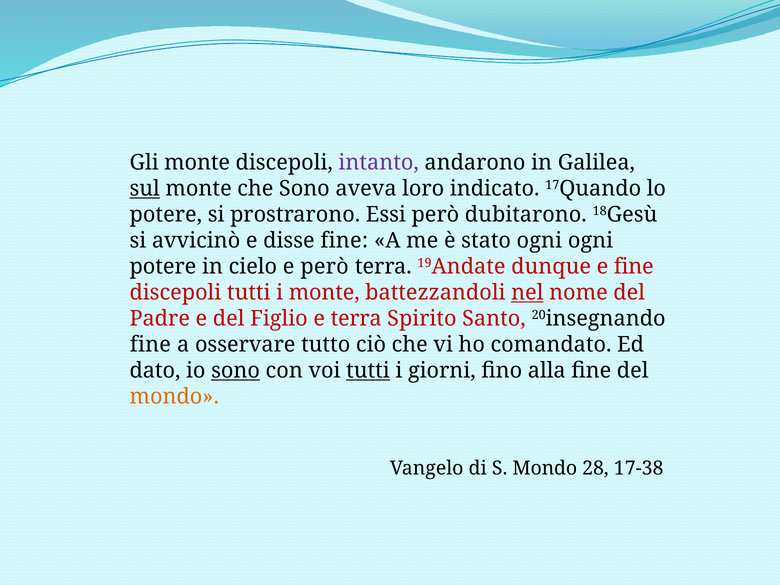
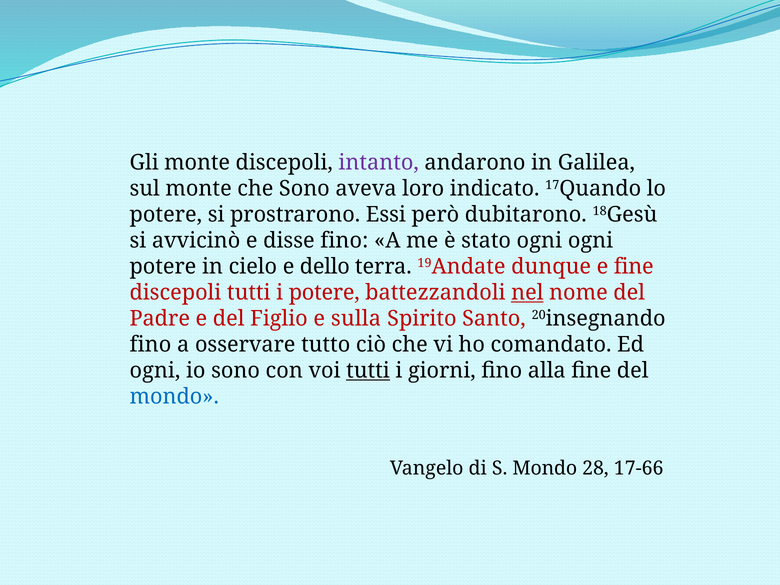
sul underline: present -> none (145, 189)
disse fine: fine -> fino (344, 241)
e però: però -> dello (325, 267)
i monte: monte -> potere (324, 293)
e terra: terra -> sulla (356, 319)
fine: fine -> fino (150, 345)
dato: dato -> ogni (155, 371)
sono underline: present -> none (236, 371)
mondo colour: orange -> blue (174, 397)
17-38: 17-38 -> 17-66 (639, 468)
